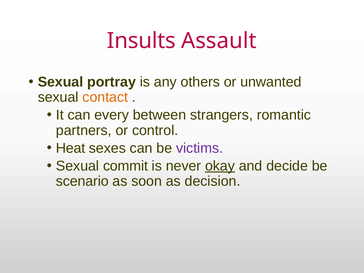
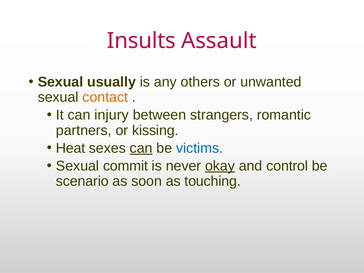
portray: portray -> usually (112, 82)
every: every -> injury (112, 115)
control: control -> kissing (155, 130)
can underline: none -> present (141, 148)
victims colour: purple -> blue (200, 148)
decide: decide -> control (287, 166)
decision: decision -> touching (213, 181)
